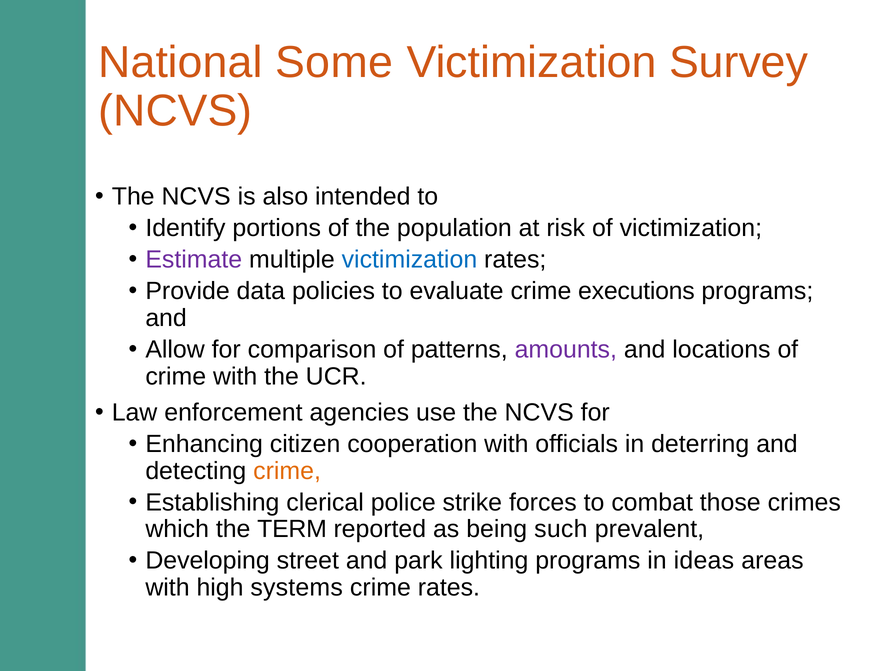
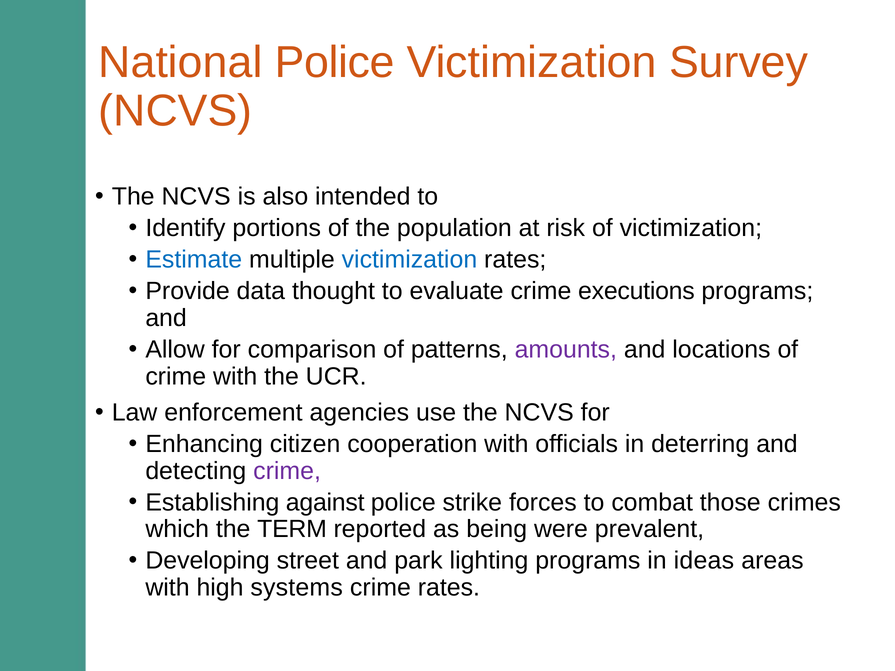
National Some: Some -> Police (335, 63)
Estimate colour: purple -> blue (194, 260)
policies: policies -> thought (333, 291)
crime colour: orange -> purple (287, 471)
clerical: clerical -> against (325, 503)
such: such -> were (561, 529)
